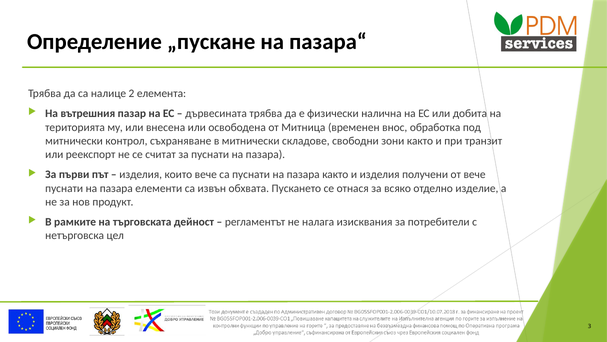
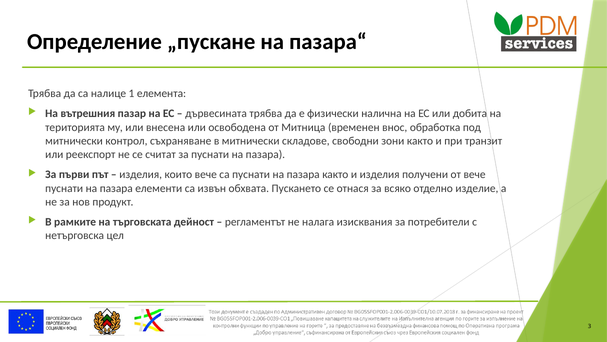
2: 2 -> 1 (131, 93)
